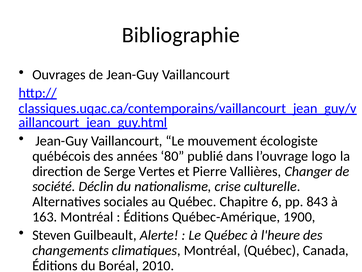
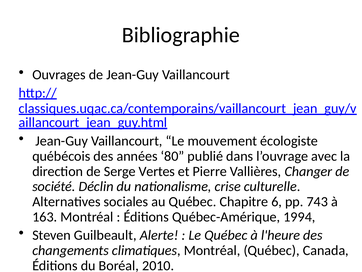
logo: logo -> avec (324, 156)
843: 843 -> 743 (317, 201)
1900: 1900 -> 1994 (299, 217)
